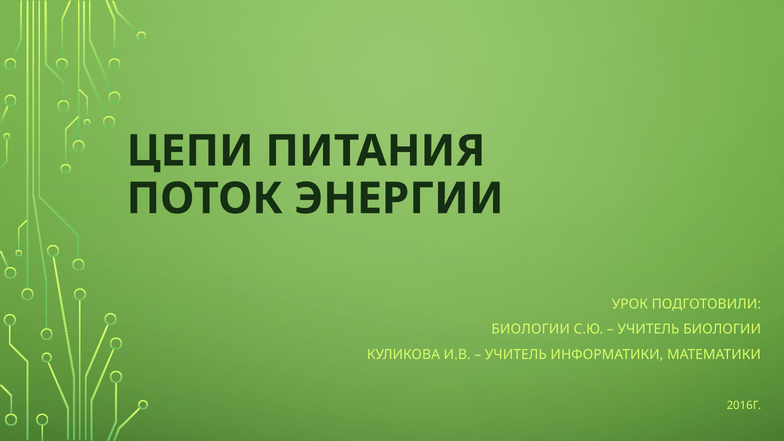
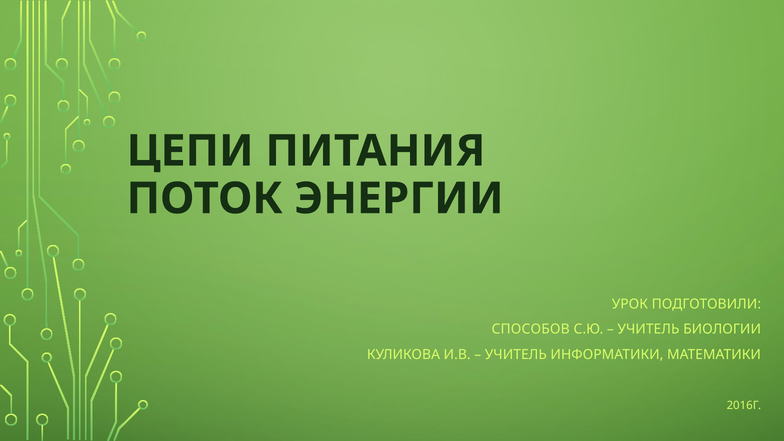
БИОЛОГИИ: БИОЛОГИИ -> СПОСОБОВ (531, 329)
